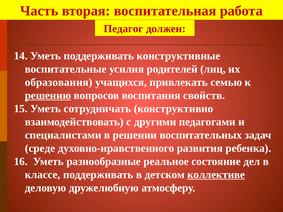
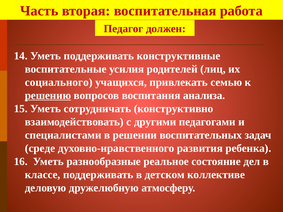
образования: образования -> социального (59, 82)
свойств: свойств -> анализа (204, 96)
коллективе underline: present -> none (216, 175)
